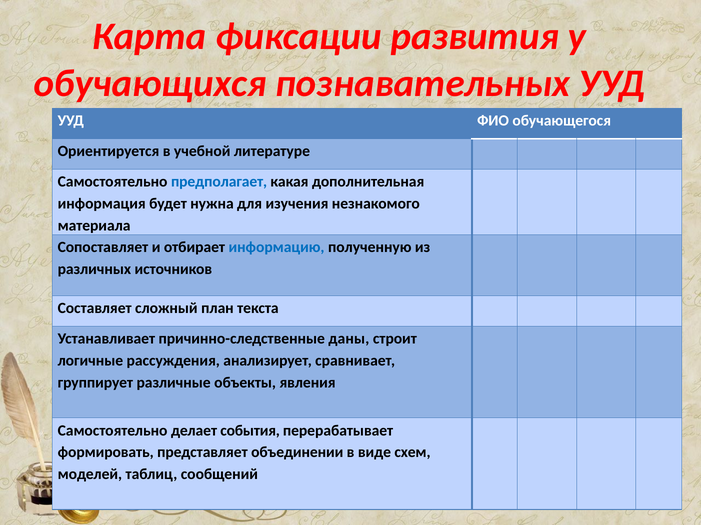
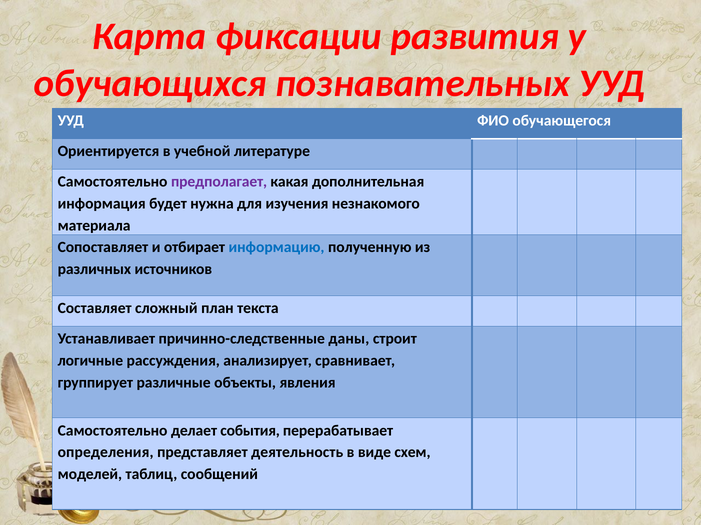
предполагает colour: blue -> purple (219, 182)
формировать: формировать -> определения (106, 453)
объединении: объединении -> деятельность (297, 453)
